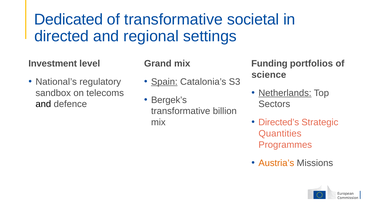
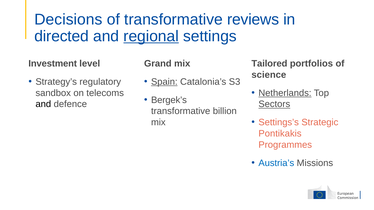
Dedicated: Dedicated -> Decisions (68, 19)
societal: societal -> reviews (253, 19)
regional underline: none -> present (151, 36)
Funding: Funding -> Tailored (269, 64)
National’s: National’s -> Strategy’s (56, 82)
Sectors underline: none -> present (274, 104)
Directed’s: Directed’s -> Settings’s (279, 123)
Quantities: Quantities -> Pontikakis (280, 134)
Austria’s colour: orange -> blue (276, 163)
